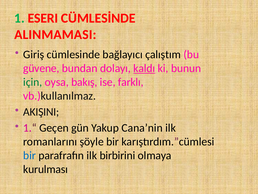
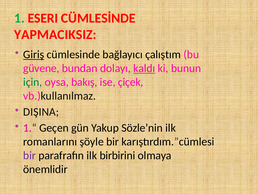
ALINMAMASI: ALINMAMASI -> YAPMACIKSIZ (55, 35)
Giriş underline: none -> present (34, 54)
farklı: farklı -> çiçek (131, 82)
AKIŞINI: AKIŞINI -> DIŞINA (41, 112)
Cana’nin: Cana’nin -> Sözle’nin (142, 128)
bir colour: blue -> purple (29, 155)
kurulması: kurulması -> önemlidir (45, 169)
